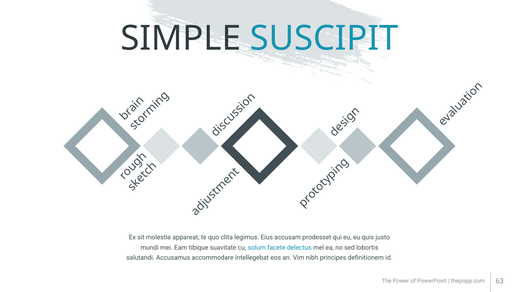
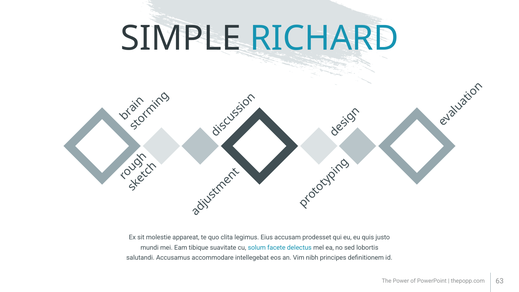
SUSCIPIT: SUSCIPIT -> RICHARD (324, 38)
